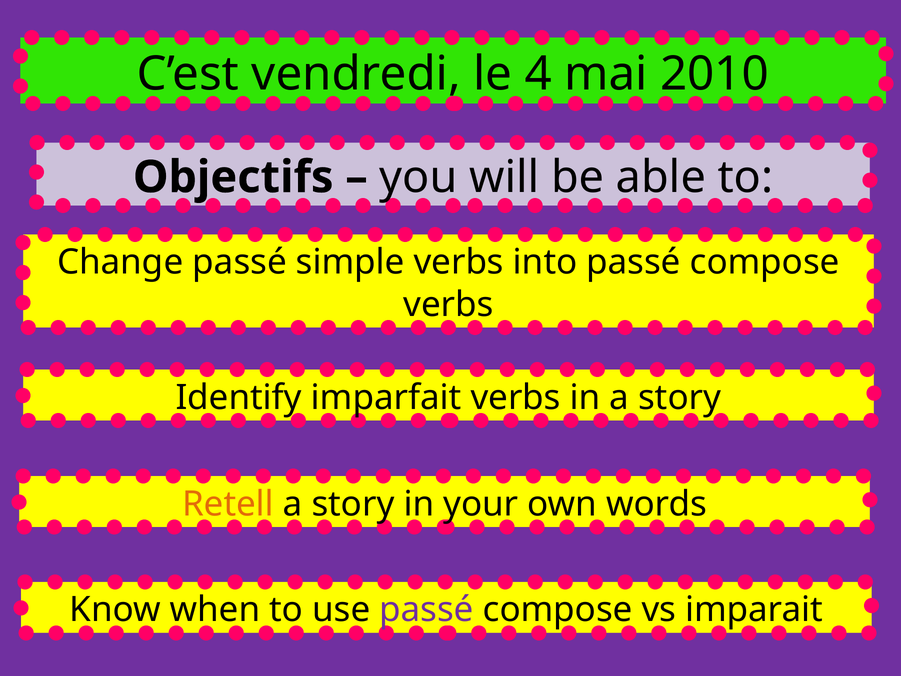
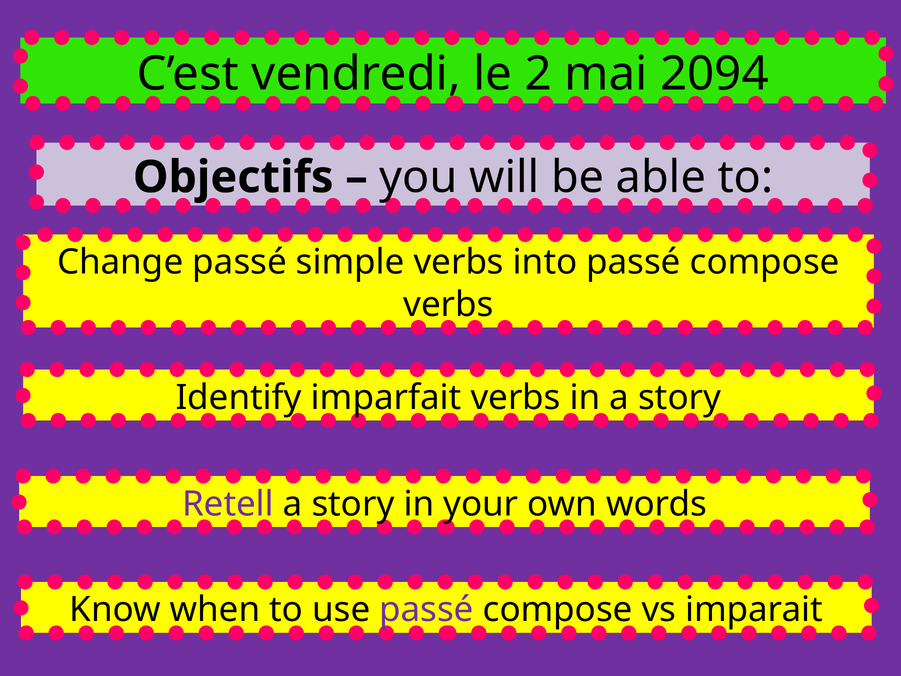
4: 4 -> 2 (538, 74)
2010: 2010 -> 2094 (714, 74)
Retell colour: orange -> purple (228, 504)
